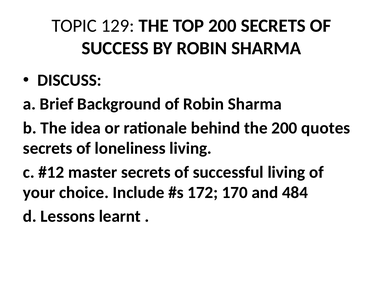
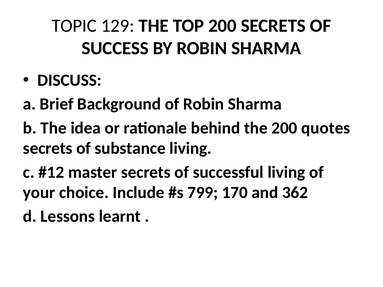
loneliness: loneliness -> substance (130, 148)
172: 172 -> 799 (203, 193)
484: 484 -> 362 (295, 193)
